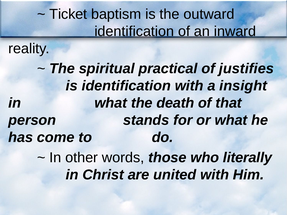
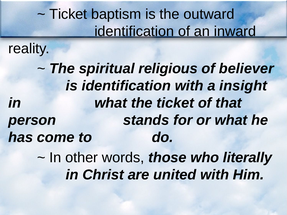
practical: practical -> religious (168, 69)
justifies: justifies -> believer (246, 69)
the death: death -> ticket (175, 103)
